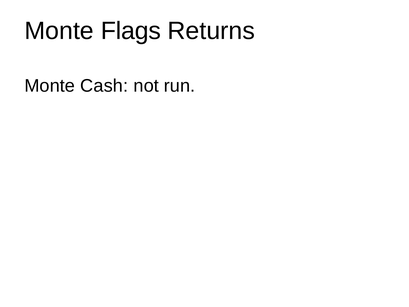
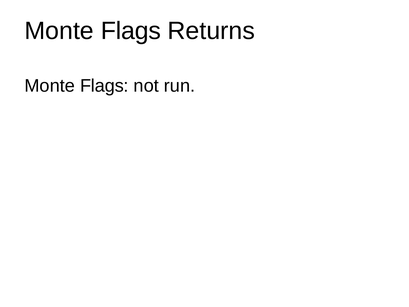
Cash: Cash -> Flags (104, 86)
